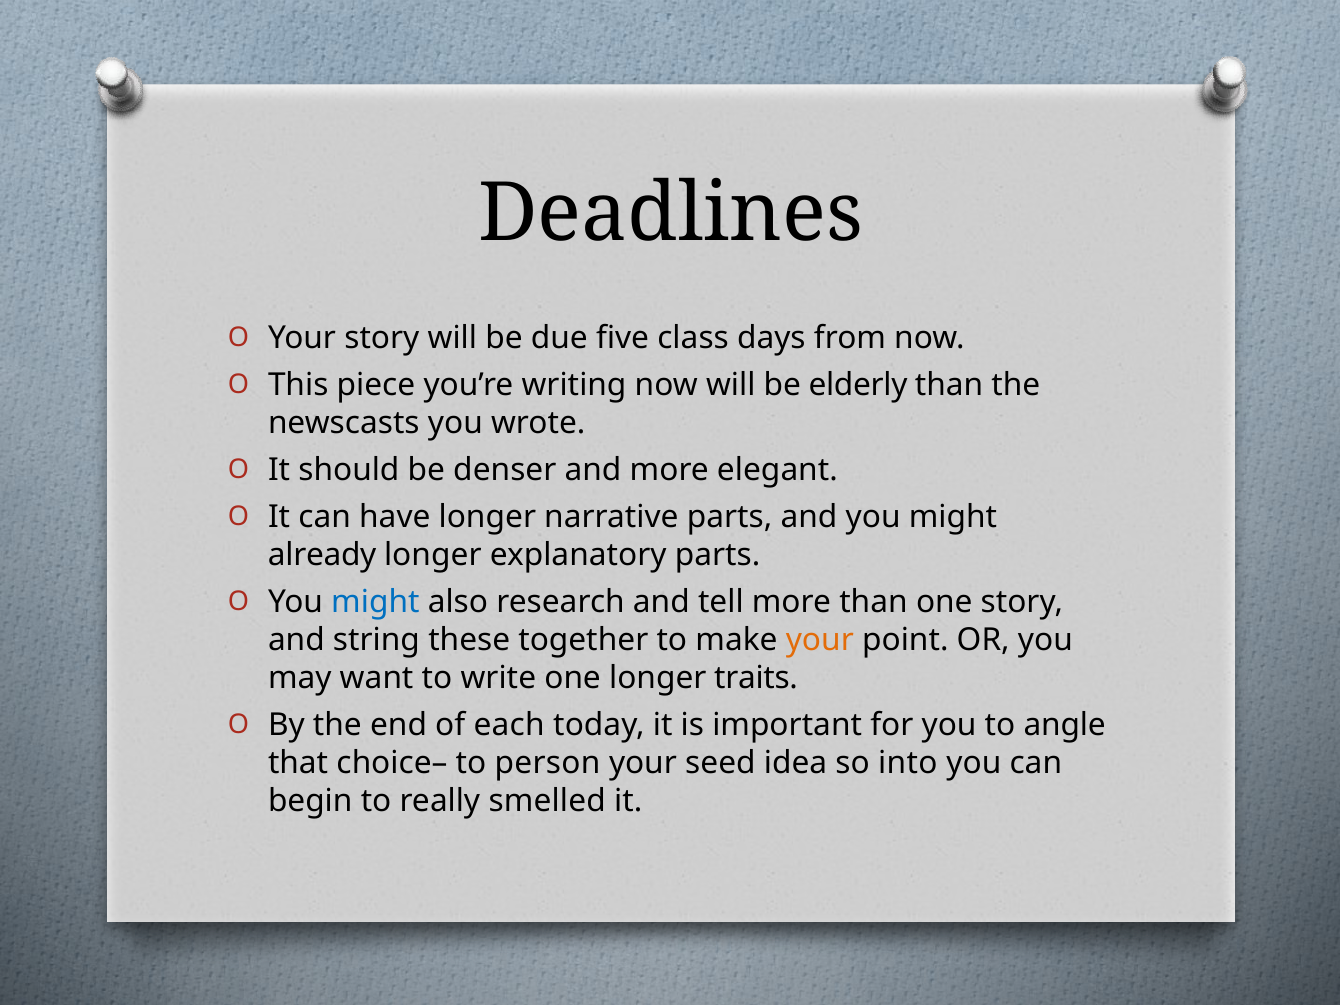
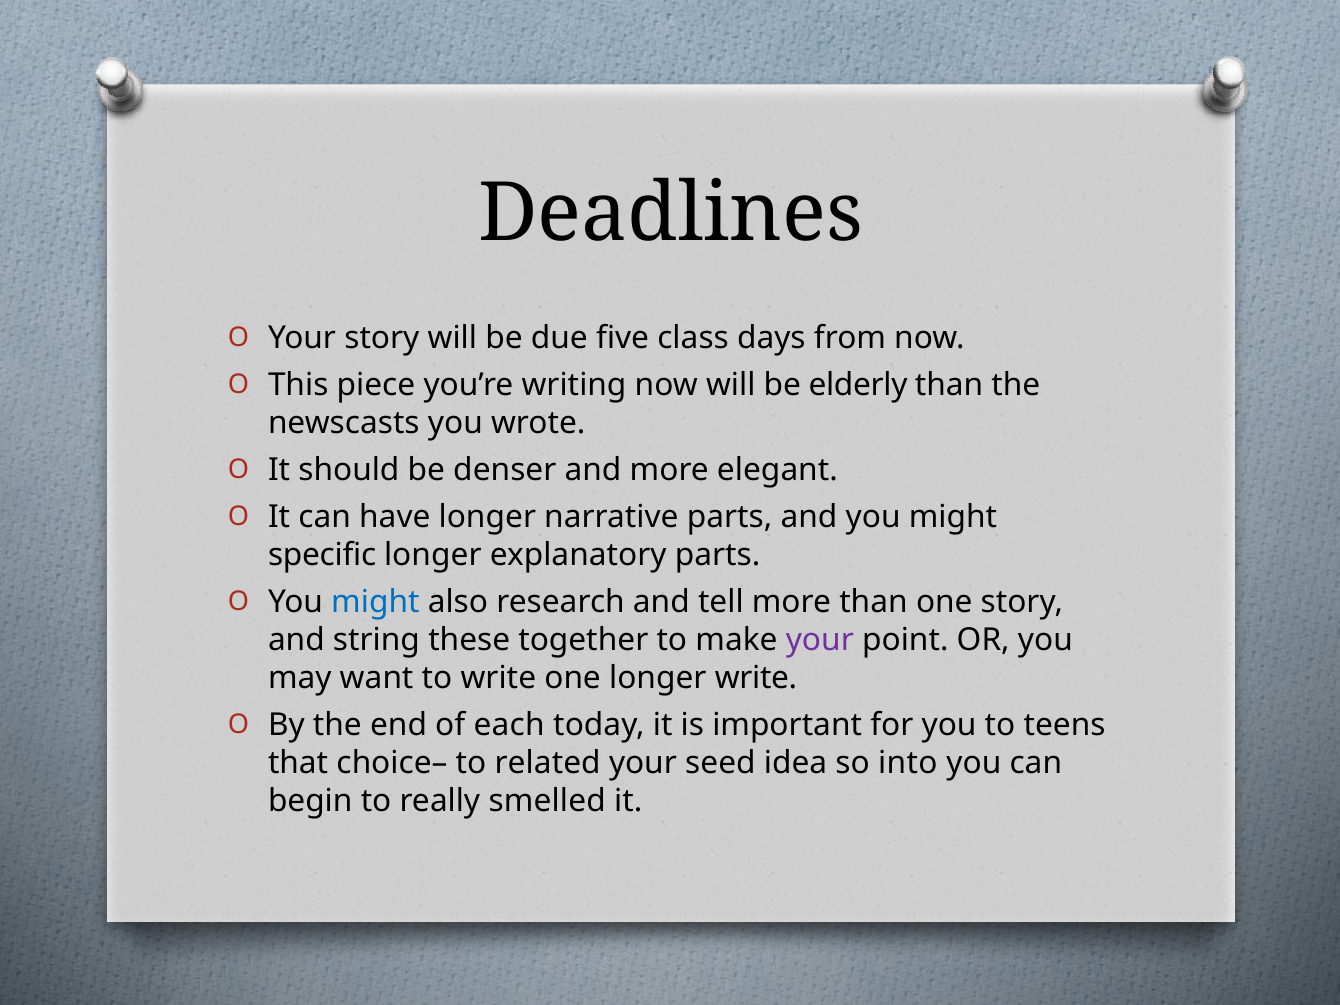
already: already -> specific (322, 555)
your colour: orange -> purple (820, 640)
longer traits: traits -> write (756, 678)
angle: angle -> teens (1065, 725)
person: person -> related (548, 763)
